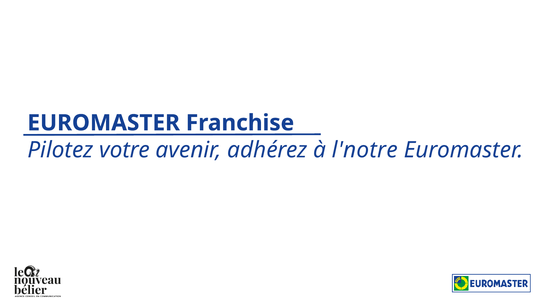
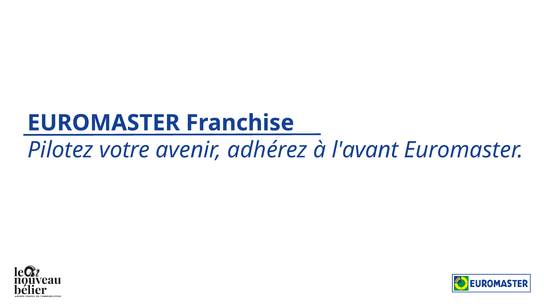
l'notre: l'notre -> l'avant (365, 150)
